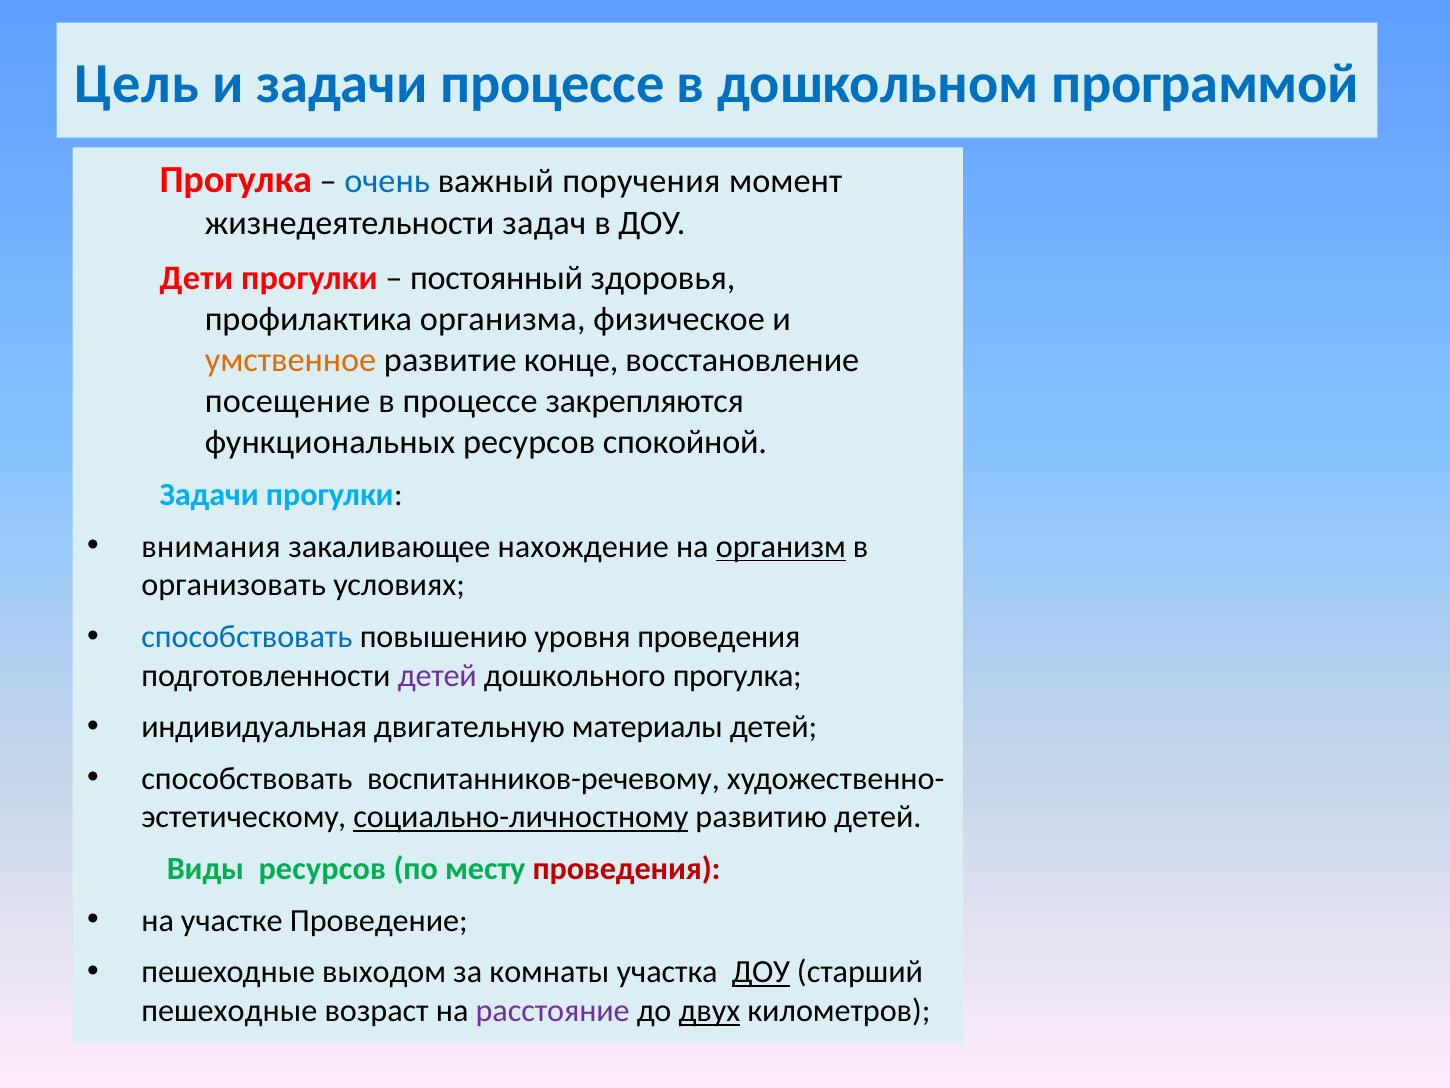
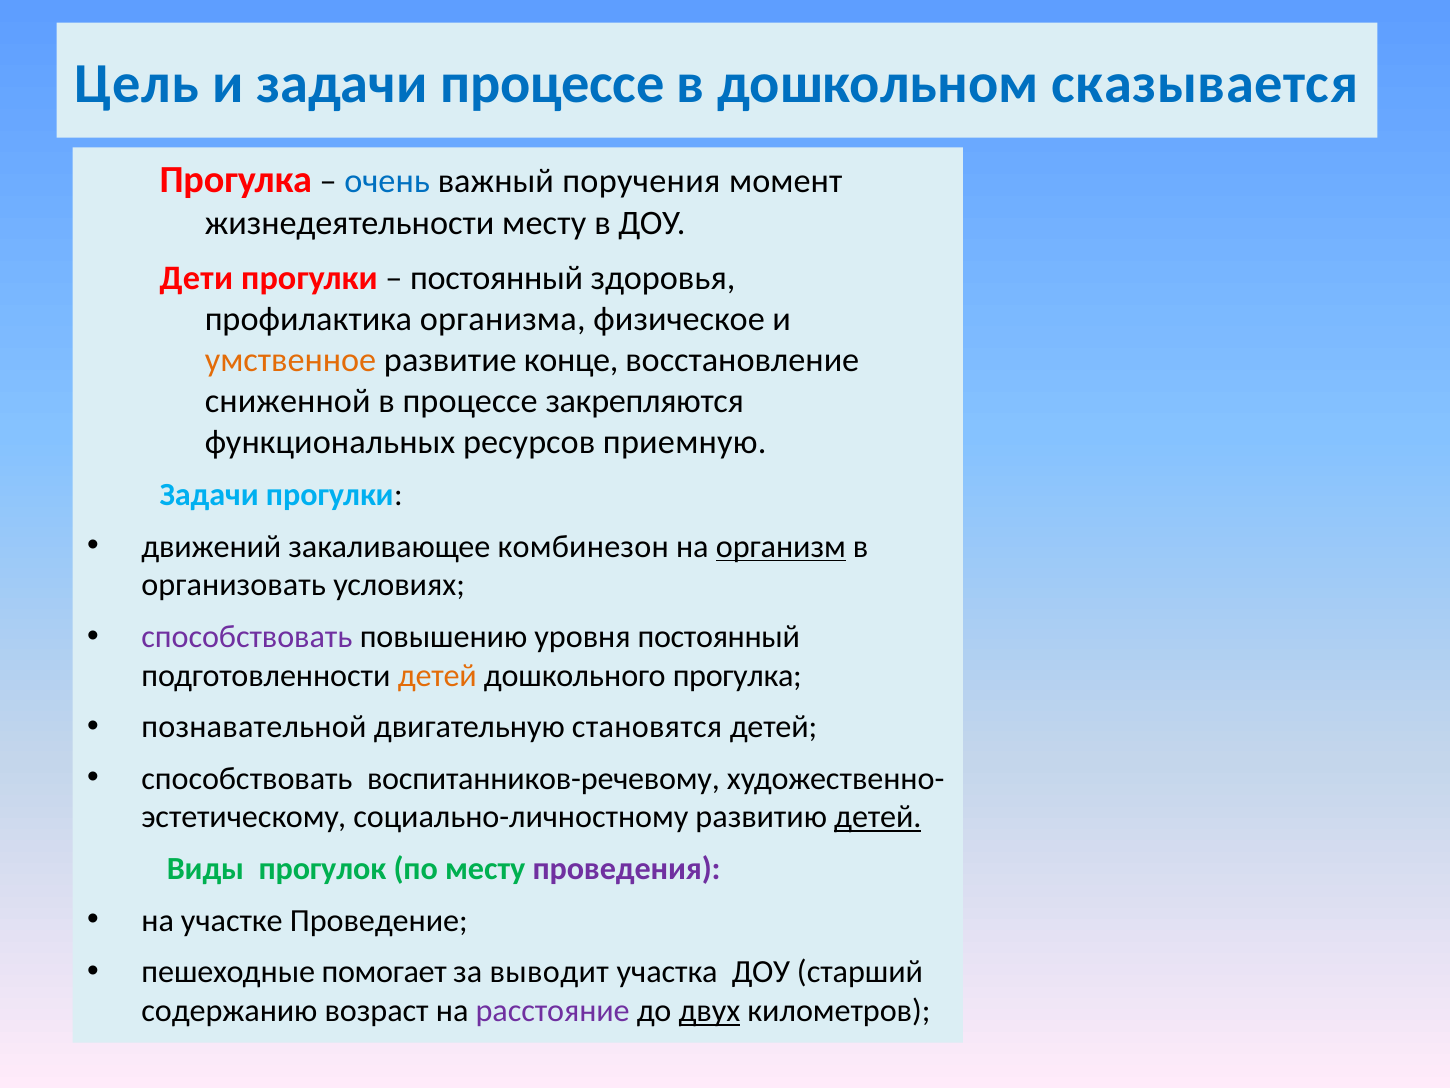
программой: программой -> сказывается (1205, 84)
жизнедеятельности задач: задач -> месту (544, 223)
посещение: посещение -> сниженной (288, 401)
спокойной: спокойной -> приемную (685, 442)
внимания: внимания -> движений (211, 546)
нахождение: нахождение -> комбинезон (583, 546)
способствовать colour: blue -> purple (247, 637)
уровня проведения: проведения -> постоянный (719, 637)
детей colour: purple -> orange (437, 675)
индивидуальная: индивидуальная -> познавательной (254, 727)
материалы: материалы -> становятся (647, 727)
социально-личностному underline: present -> none (521, 817)
детей underline: none -> present (878, 817)
Виды ресурсов: ресурсов -> прогулок (322, 869)
проведения colour: red -> purple (627, 869)
выходом: выходом -> помогает (384, 972)
комнаты: комнаты -> выводит (549, 972)
ДОУ underline: present -> none (761, 972)
пешеходные: пешеходные -> содержанию (229, 1010)
